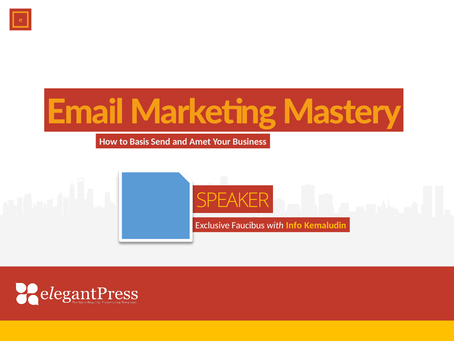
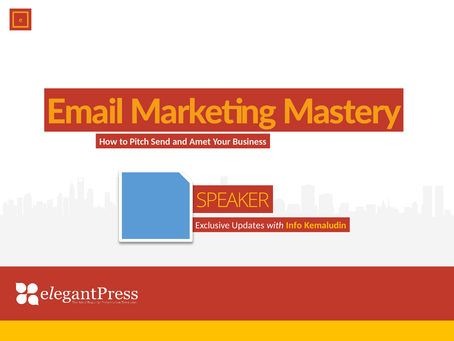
Basis: Basis -> Pitch (139, 141)
Faucibus: Faucibus -> Updates (248, 225)
